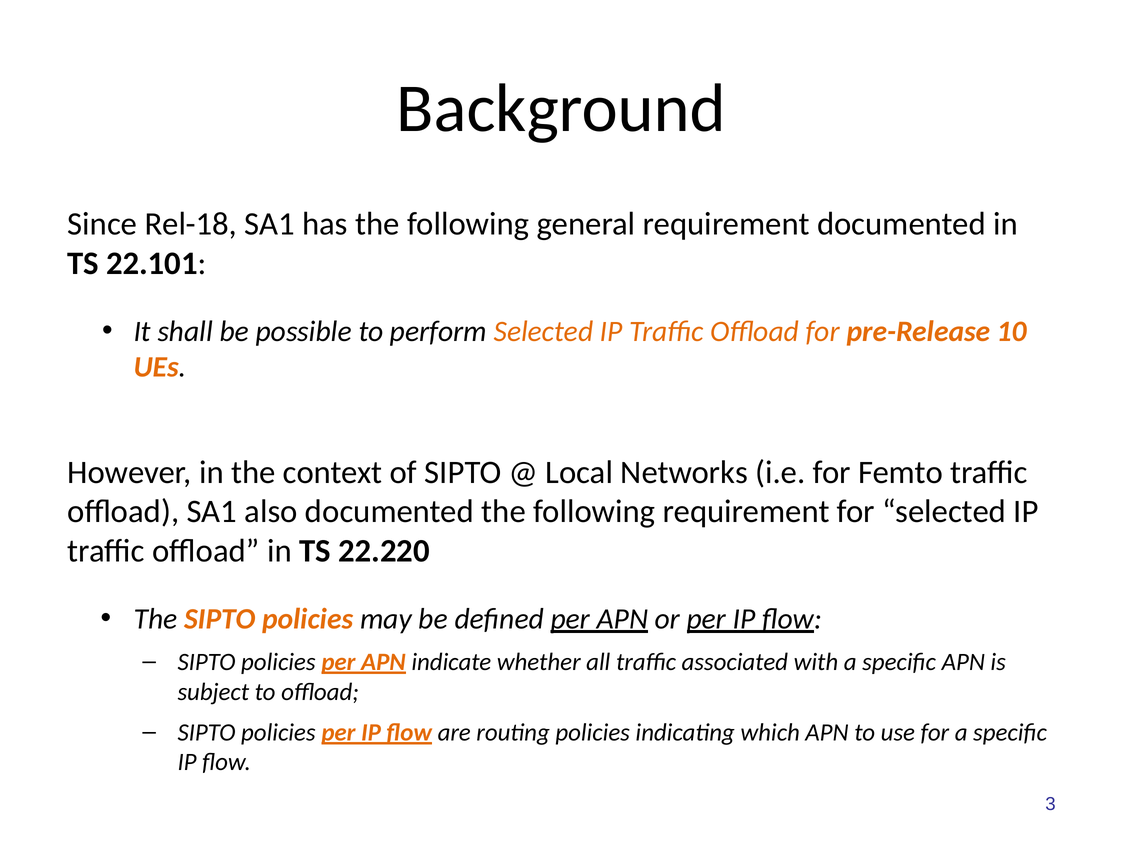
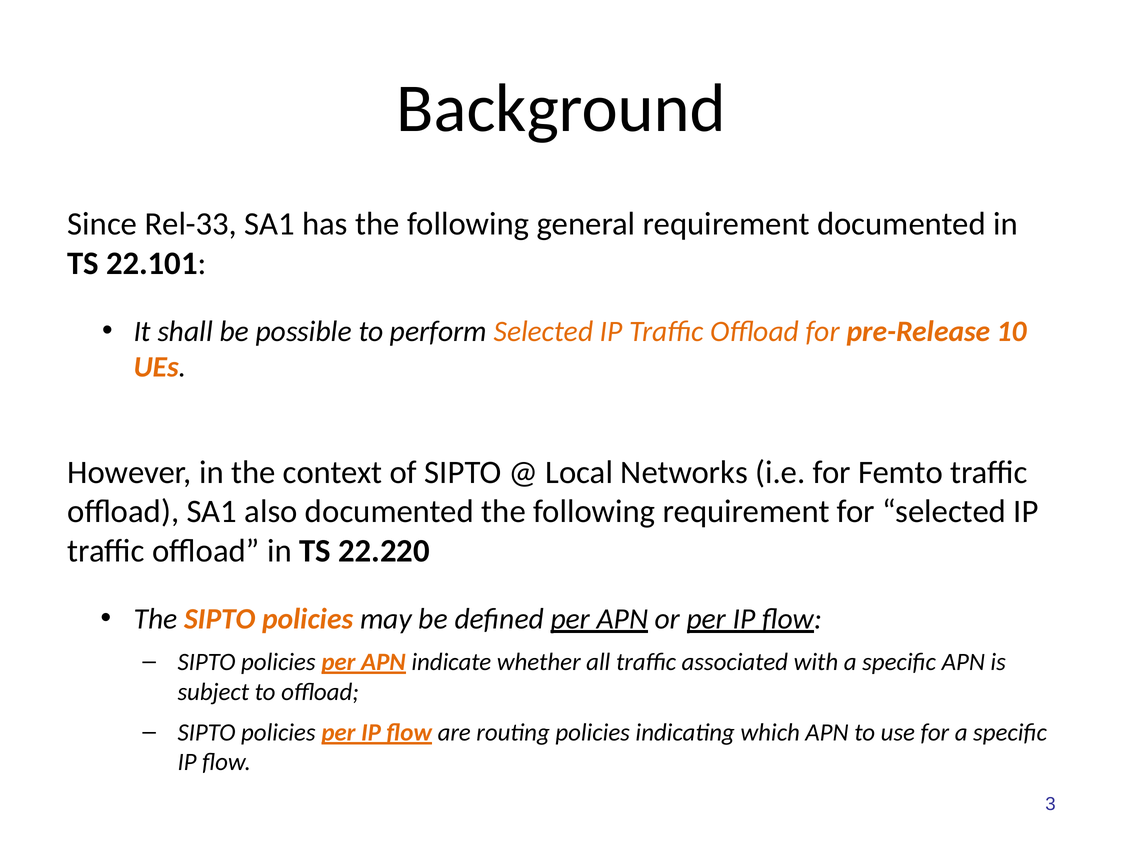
Rel-18: Rel-18 -> Rel-33 (191, 224)
